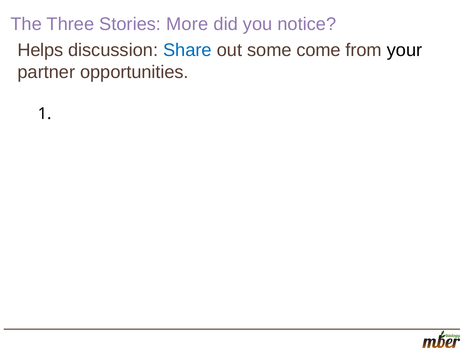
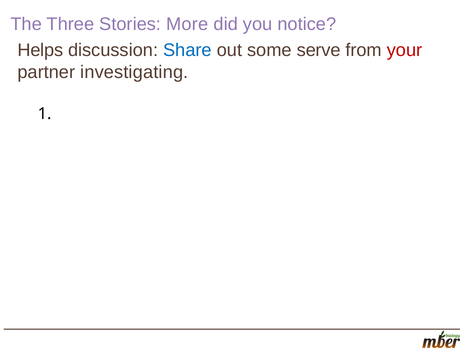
come: come -> serve (319, 50)
your colour: black -> red (405, 50)
opportunities: opportunities -> investigating (134, 72)
